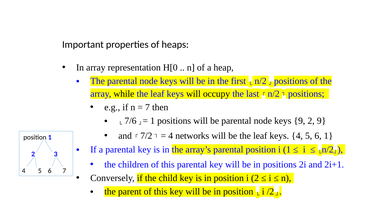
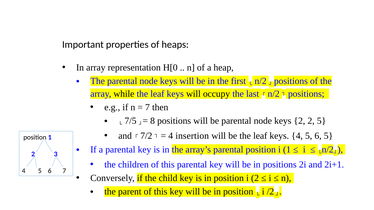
7/6: 7/6 -> 7/5 (131, 121)
1: 1 -> 8 (153, 121)
keys 9: 9 -> 2 (299, 121)
2 9: 9 -> 5 (321, 121)
networks: networks -> insertion (192, 136)
6 1: 1 -> 5 (328, 136)
